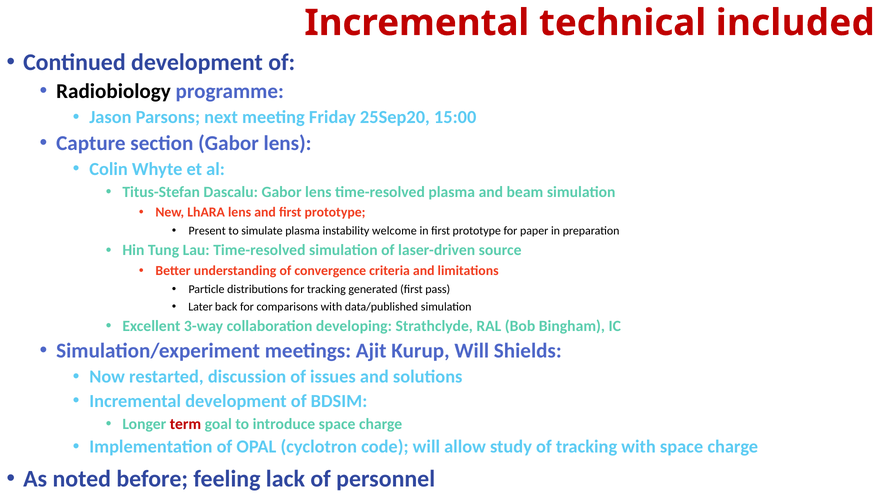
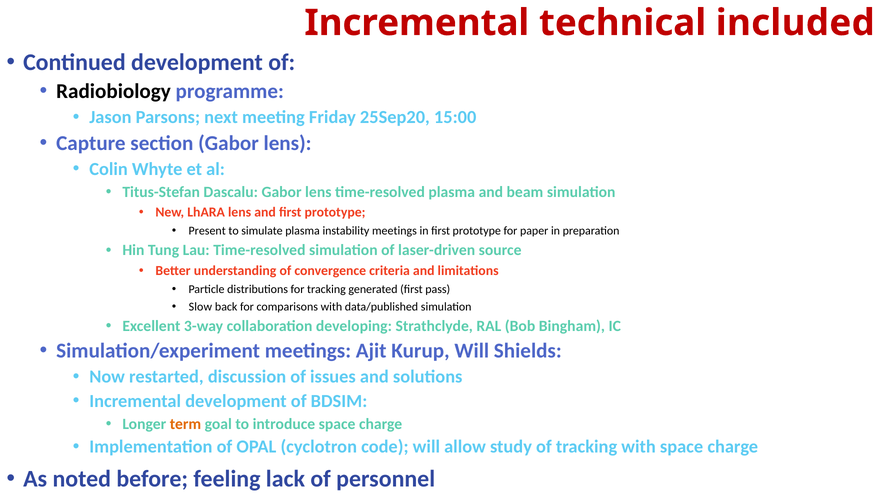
instability welcome: welcome -> meetings (394, 231)
Later: Later -> Slow (200, 307)
term colour: red -> orange (185, 424)
